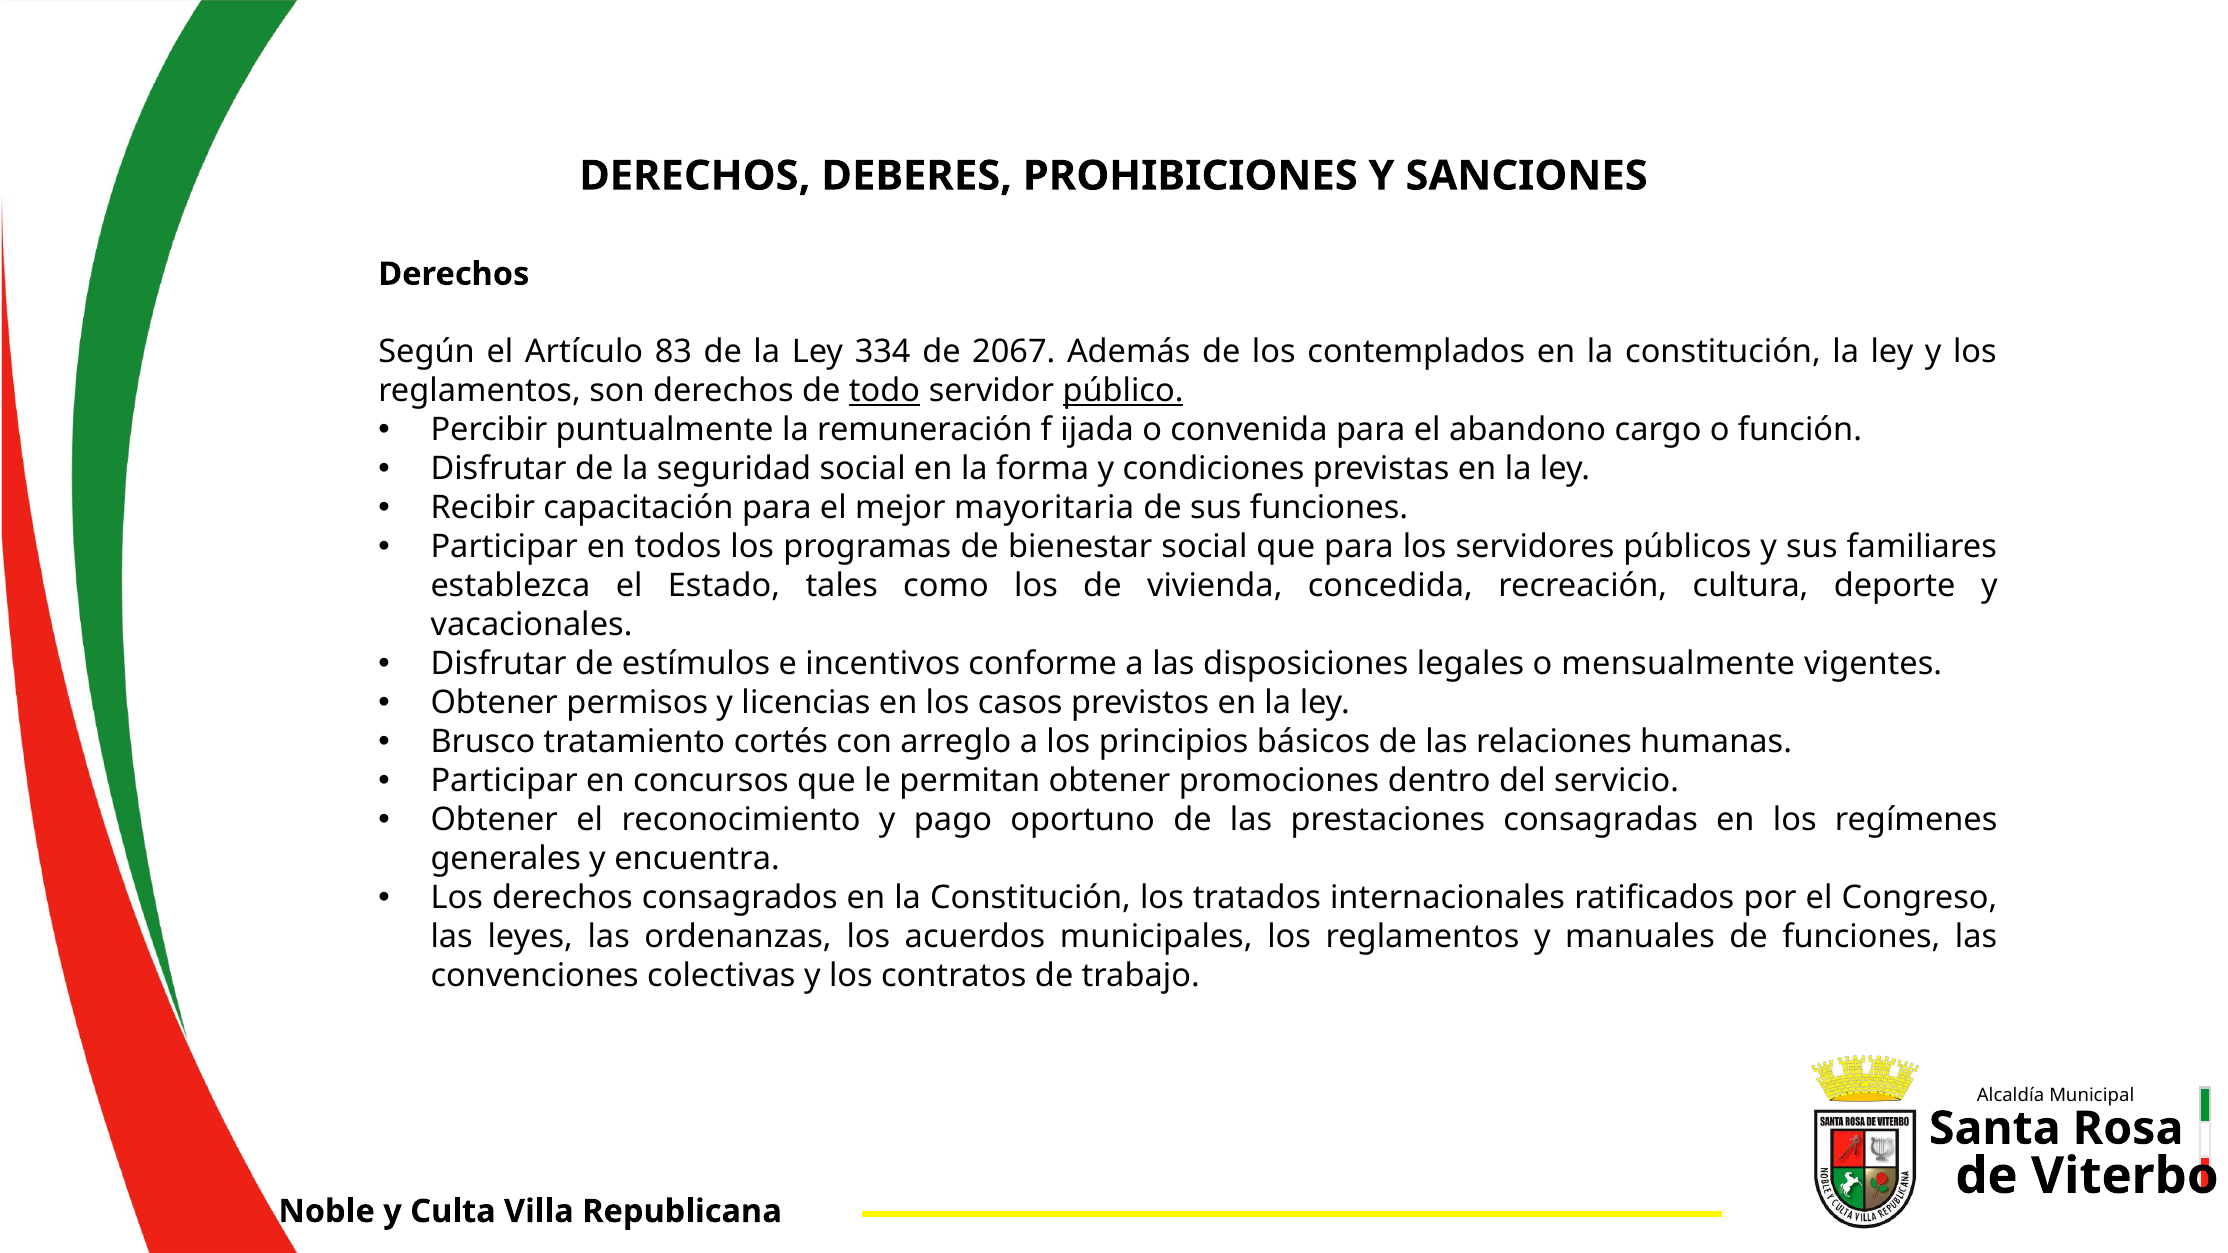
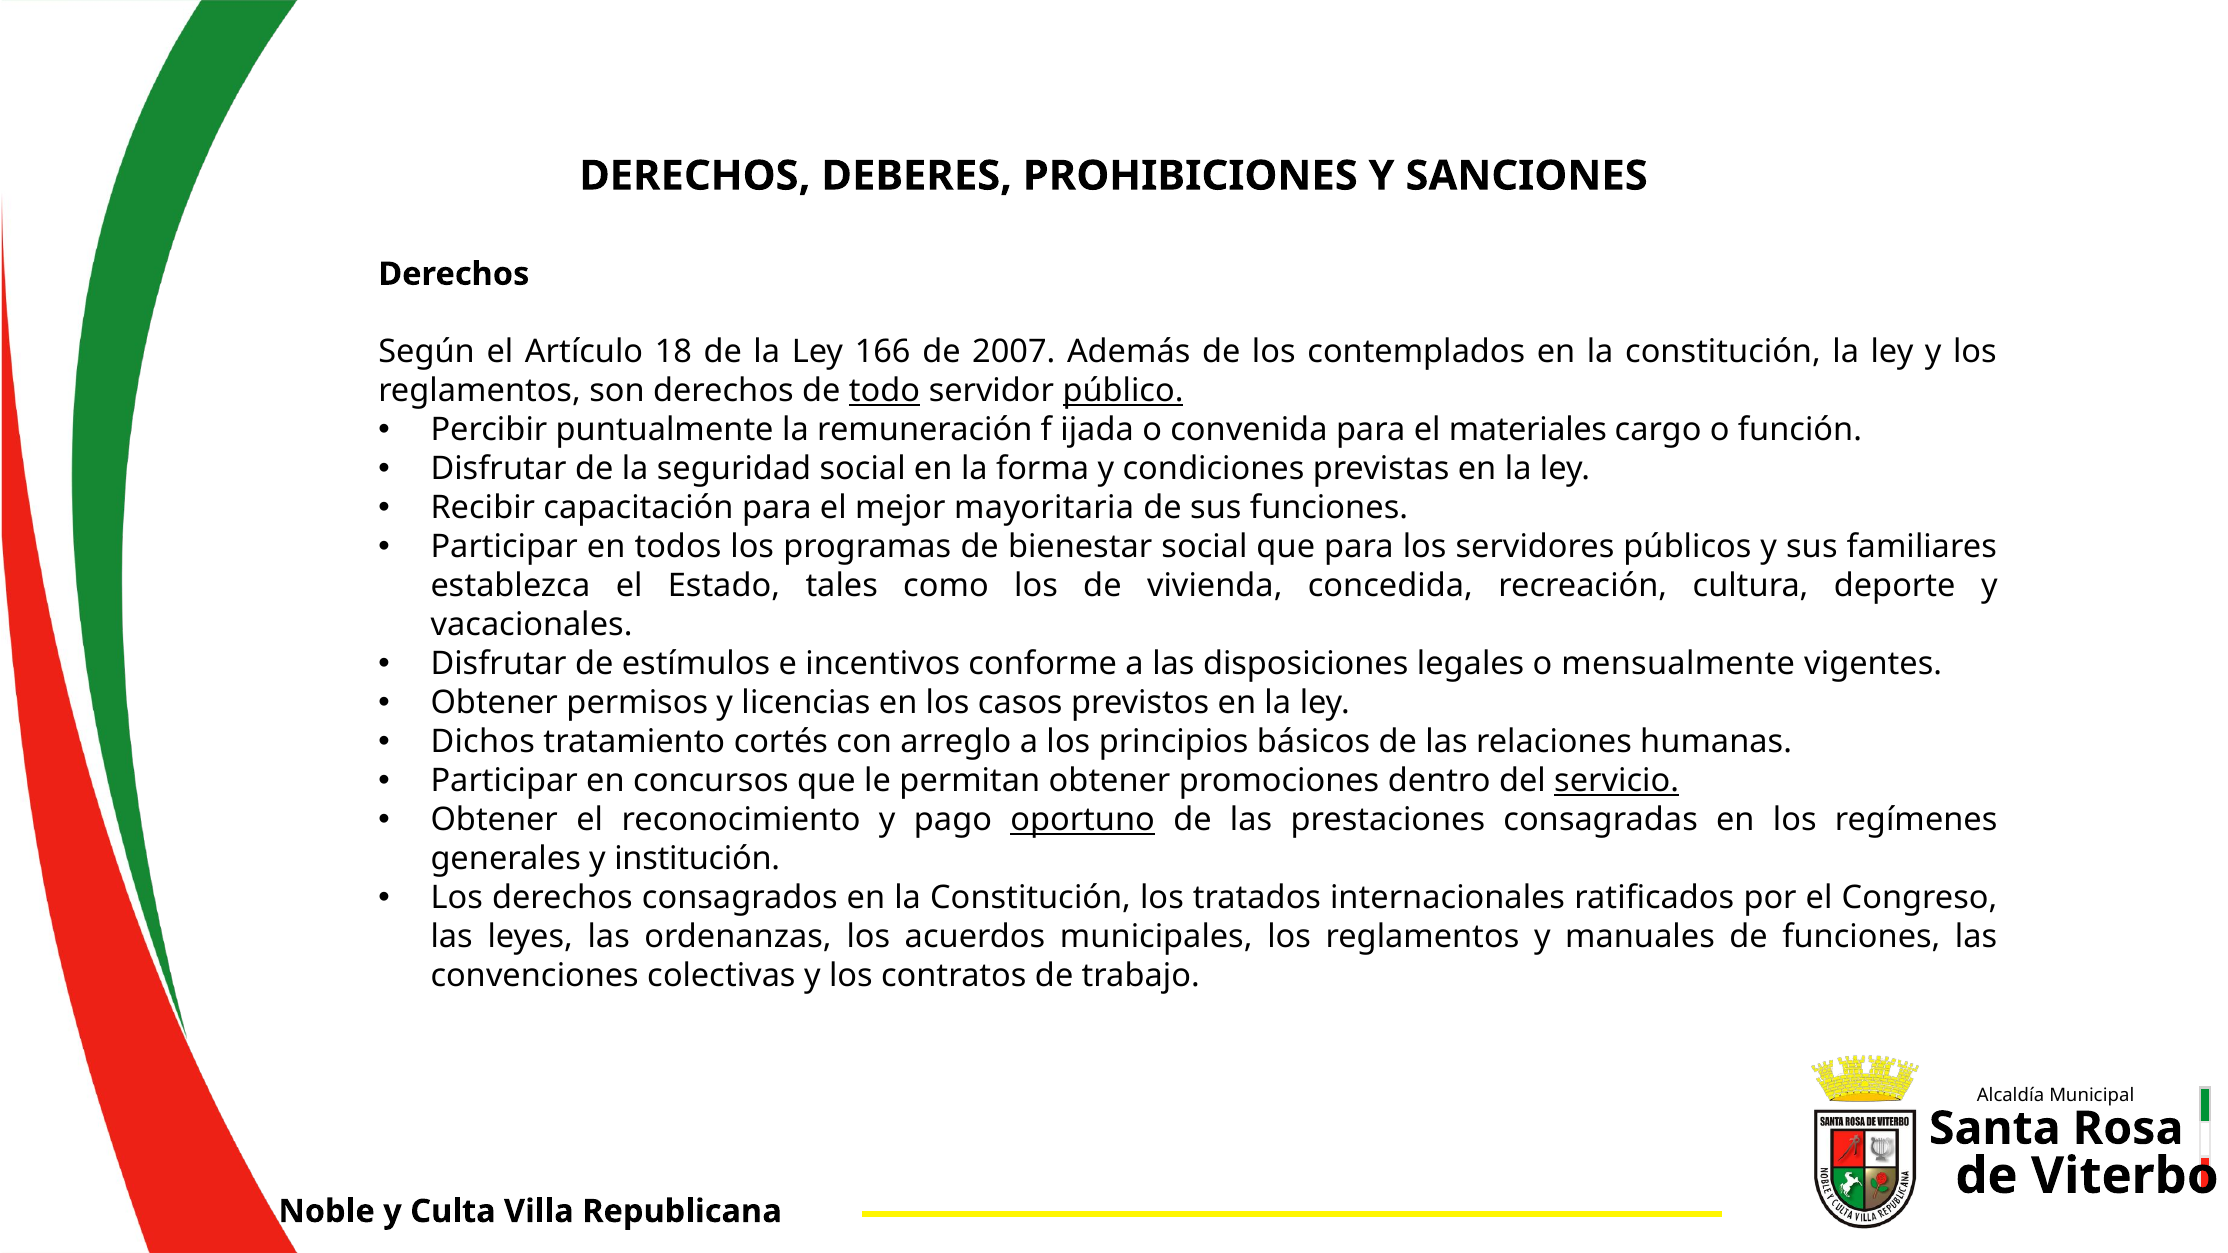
83: 83 -> 18 (673, 352)
334: 334 -> 166 (883, 352)
2067: 2067 -> 2007 (1014, 352)
abandono: abandono -> materiales (1528, 430)
Brusco: Brusco -> Dichos (483, 742)
servicio underline: none -> present (1617, 781)
oportuno underline: none -> present (1083, 820)
encuentra: encuentra -> institución (697, 859)
